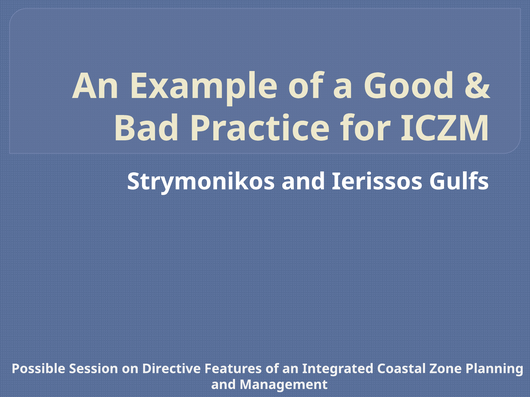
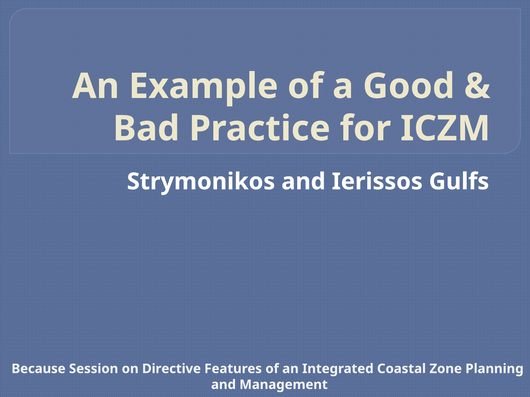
Possible: Possible -> Because (38, 369)
